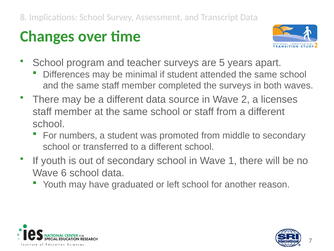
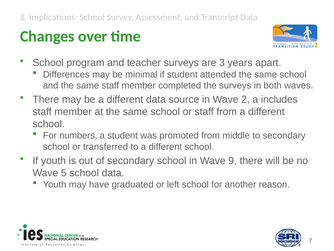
5: 5 -> 3 (222, 63)
licenses: licenses -> includes (279, 99)
1: 1 -> 9 (233, 160)
6: 6 -> 5 (64, 173)
